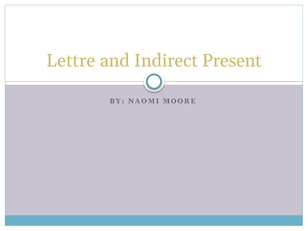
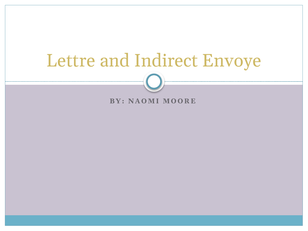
Present: Present -> Envoye (232, 61)
